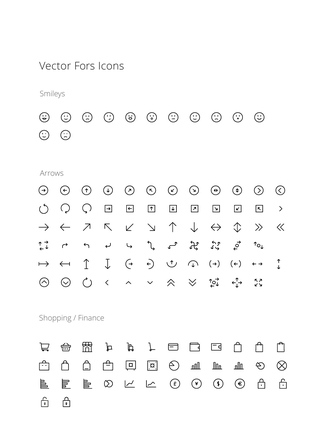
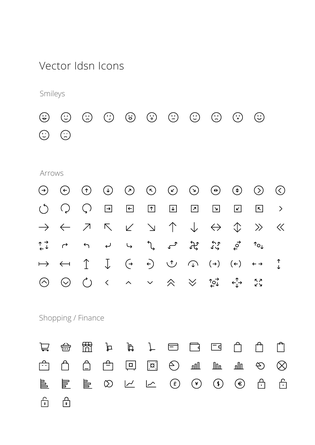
Fors: Fors -> Idsn (85, 66)
